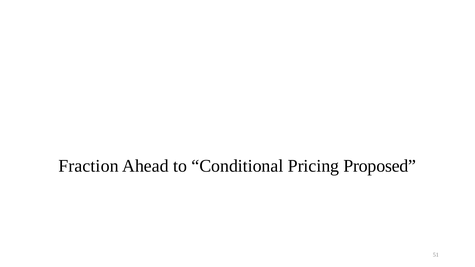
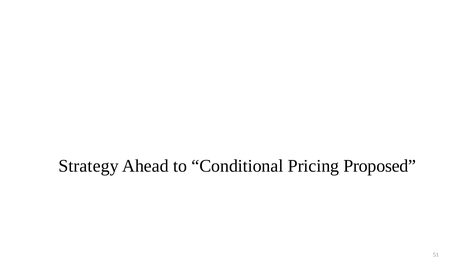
Fraction: Fraction -> Strategy (89, 166)
